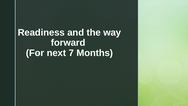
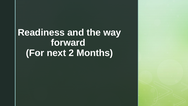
7: 7 -> 2 (71, 53)
